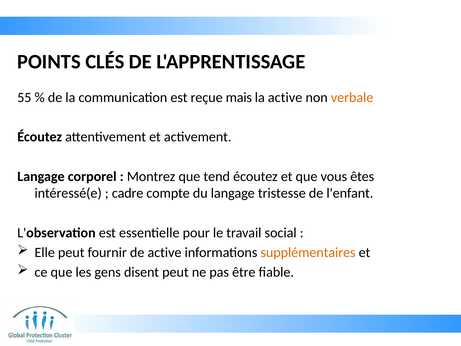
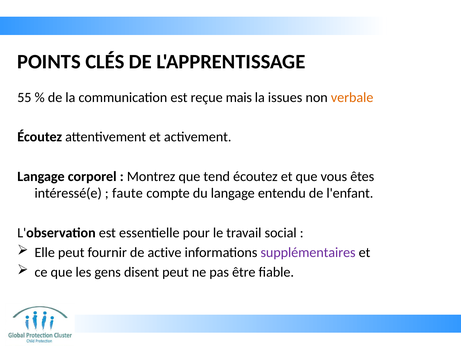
la active: active -> issues (285, 97)
cadre: cadre -> faute (127, 193)
tristesse: tristesse -> entendu (282, 193)
supplémentaires colour: orange -> purple (308, 252)
